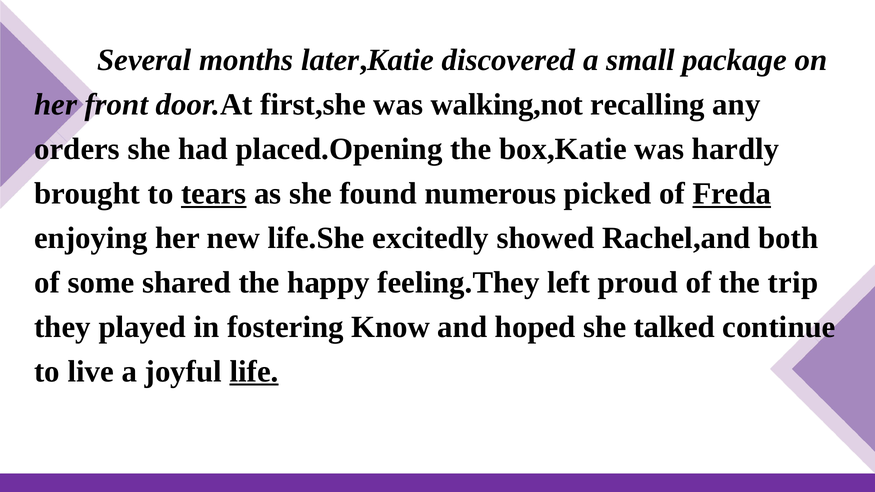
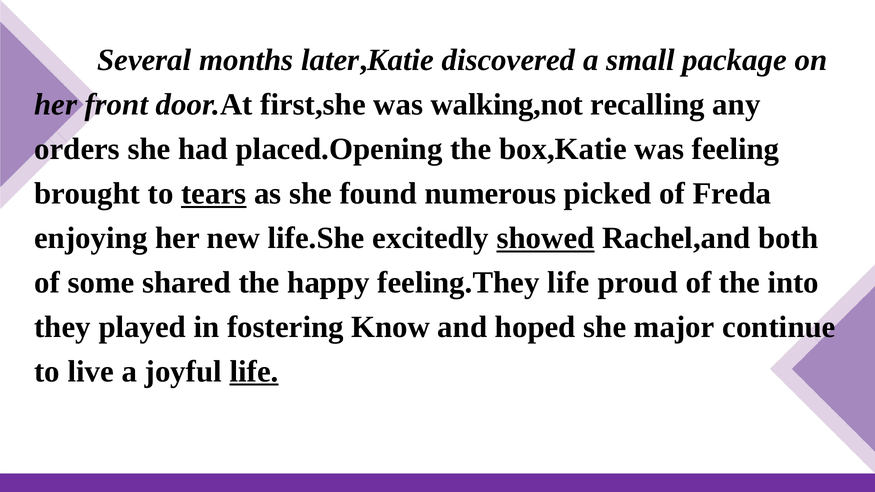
hardly: hardly -> feeling (736, 149)
Freda underline: present -> none (732, 194)
showed underline: none -> present (546, 238)
feeling.They left: left -> life (568, 283)
trip: trip -> into (793, 283)
talked: talked -> major (674, 327)
